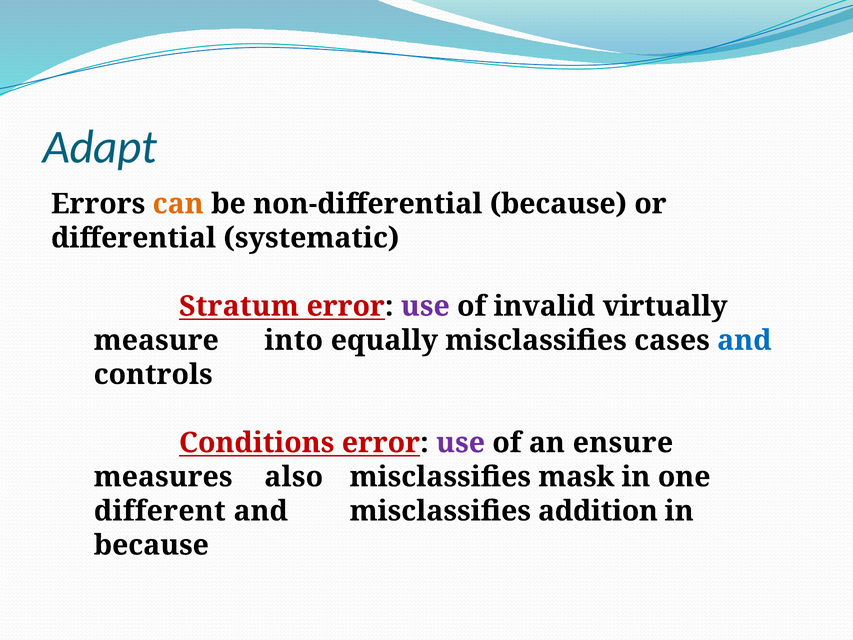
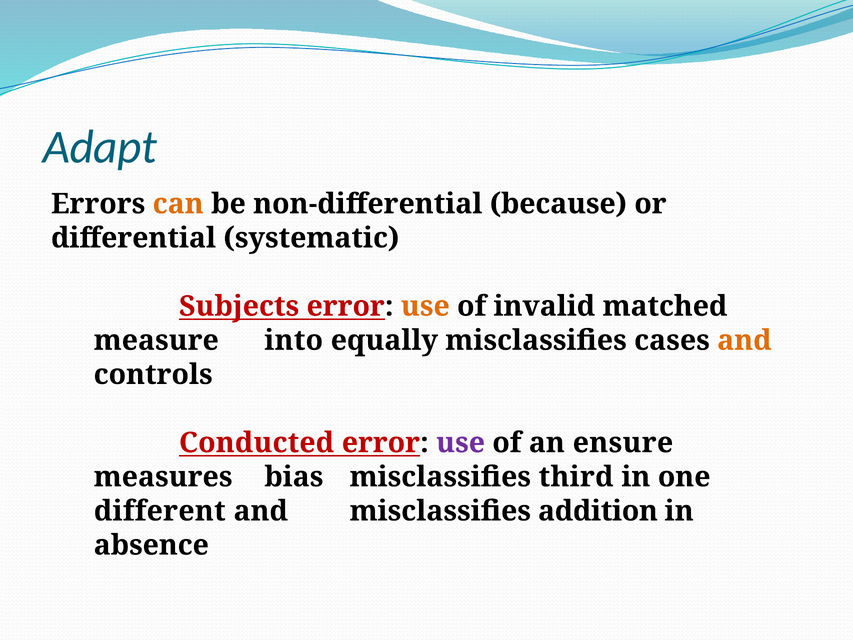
Stratum: Stratum -> Subjects (239, 306)
use colour: purple -> orange (425, 306)
virtually: virtually -> matched (665, 306)
and colour: blue -> orange (744, 340)
Conditions: Conditions -> Conducted (257, 443)
also: also -> bias (294, 477)
mask: mask -> third (576, 477)
because: because -> absence (151, 545)
